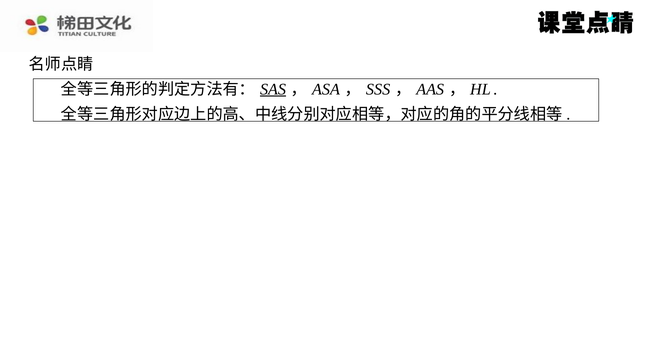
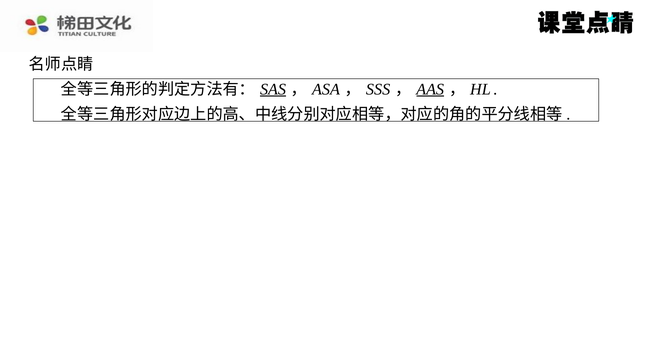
AAS underline: none -> present (430, 89)
